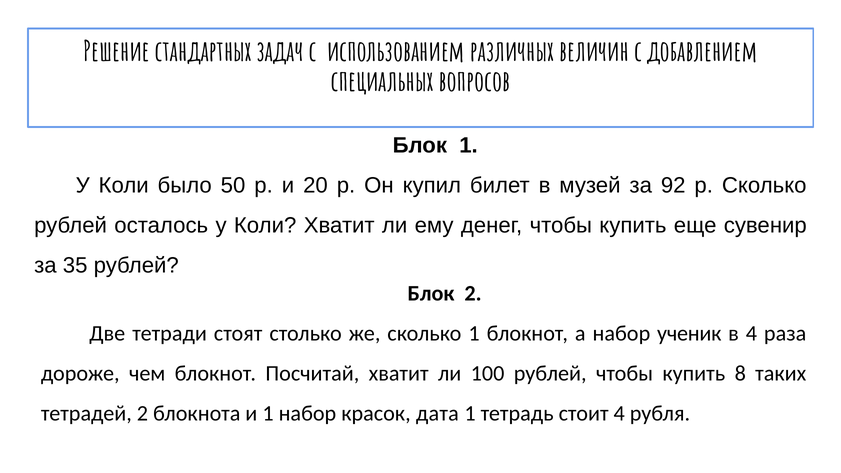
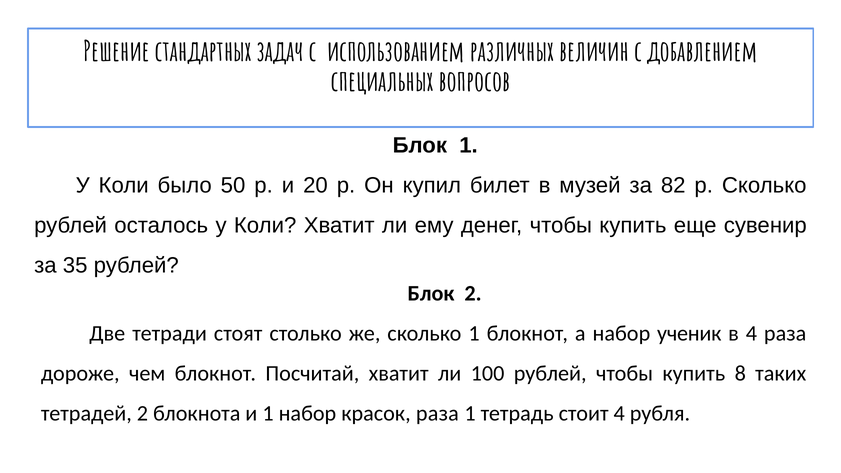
92: 92 -> 82 (673, 185)
красок дата: дата -> раза (437, 413)
